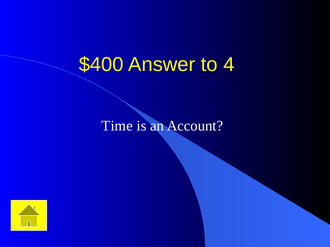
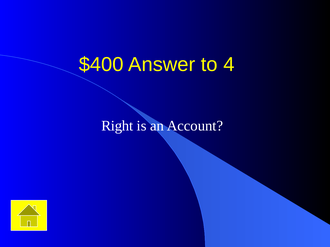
Time: Time -> Right (117, 126)
